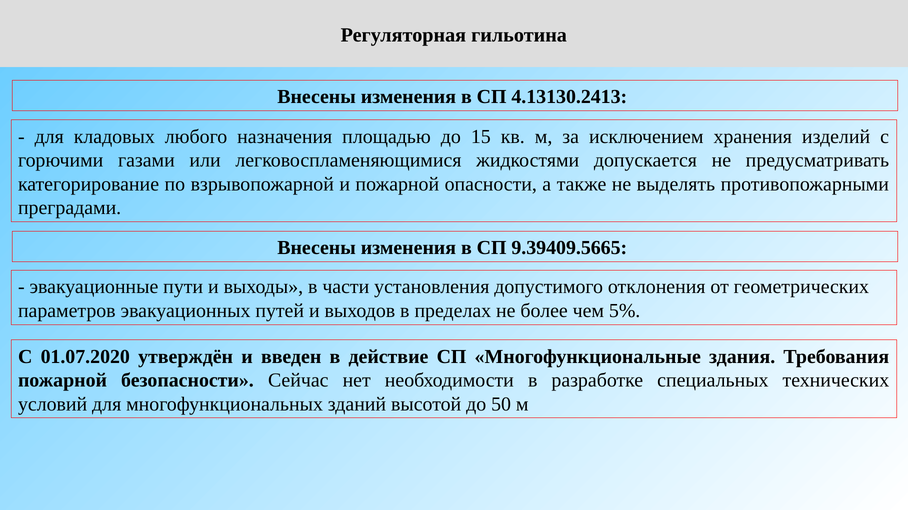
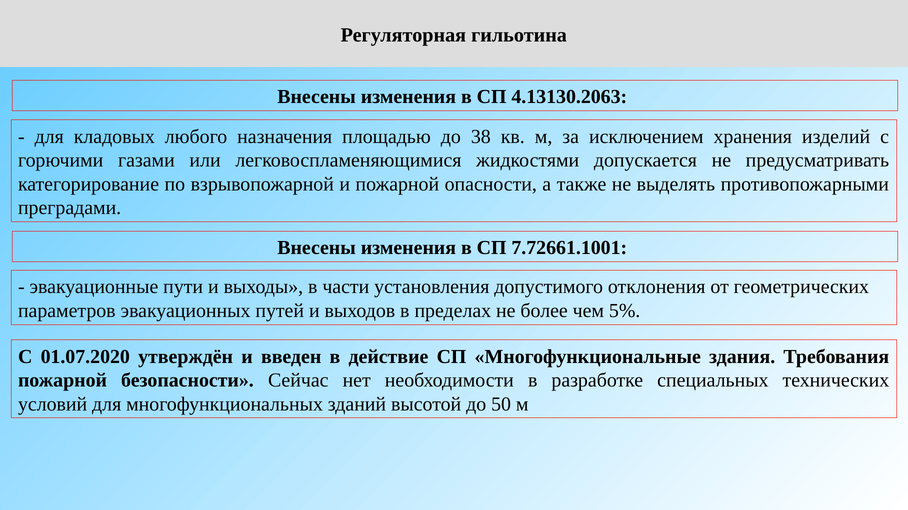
4.13130.2413: 4.13130.2413 -> 4.13130.2063 (569, 97)
15: 15 -> 38 (481, 137)
9.39409.5665: 9.39409.5665 -> 7.72661.1001 (569, 248)
